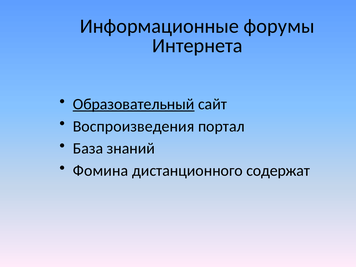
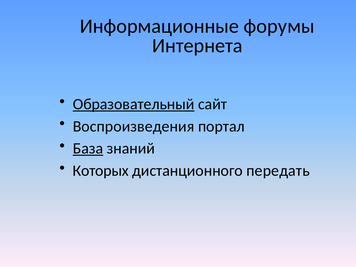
База underline: none -> present (88, 148)
Фомина: Фомина -> Которых (101, 171)
содержат: содержат -> передать (278, 171)
